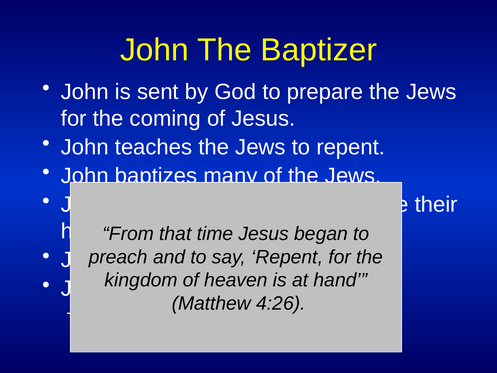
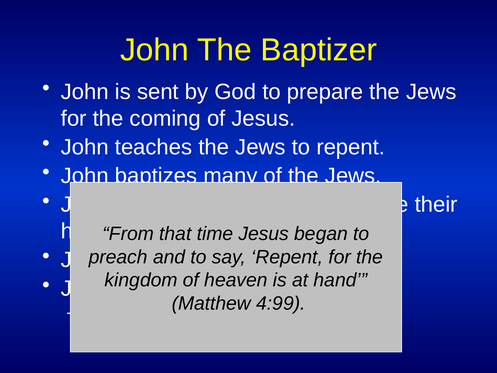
4:26: 4:26 -> 4:99 (281, 303)
